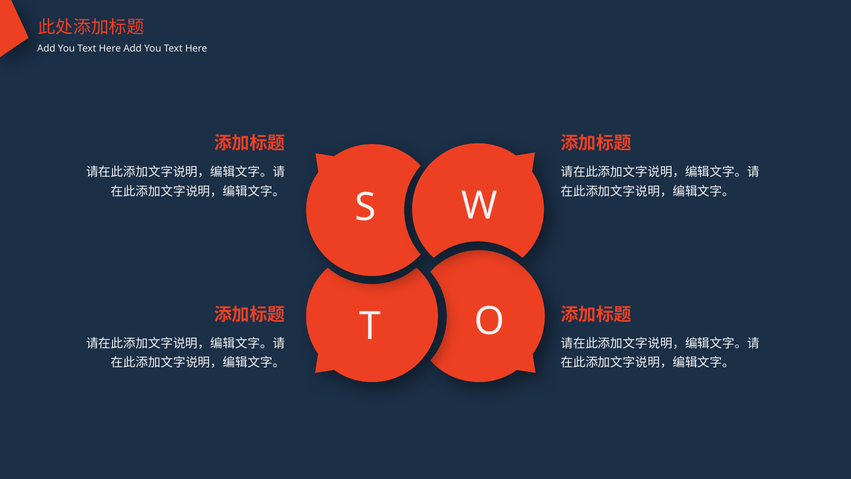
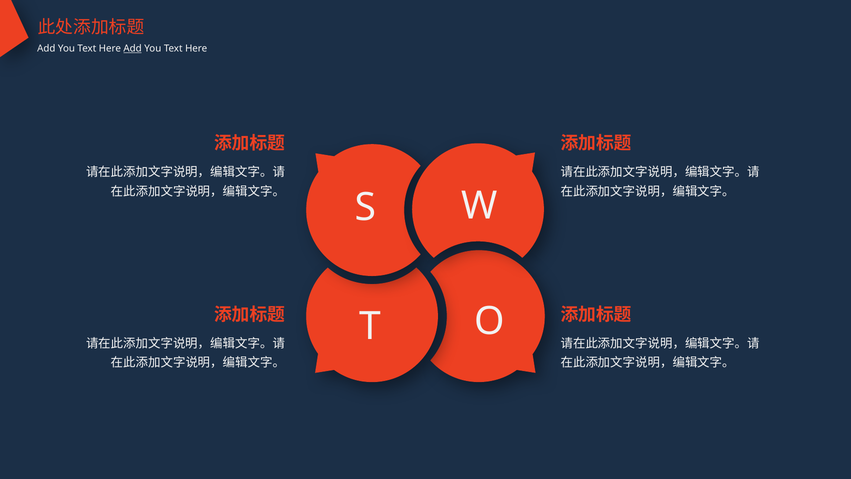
Add underline: none -> present (133, 49)
